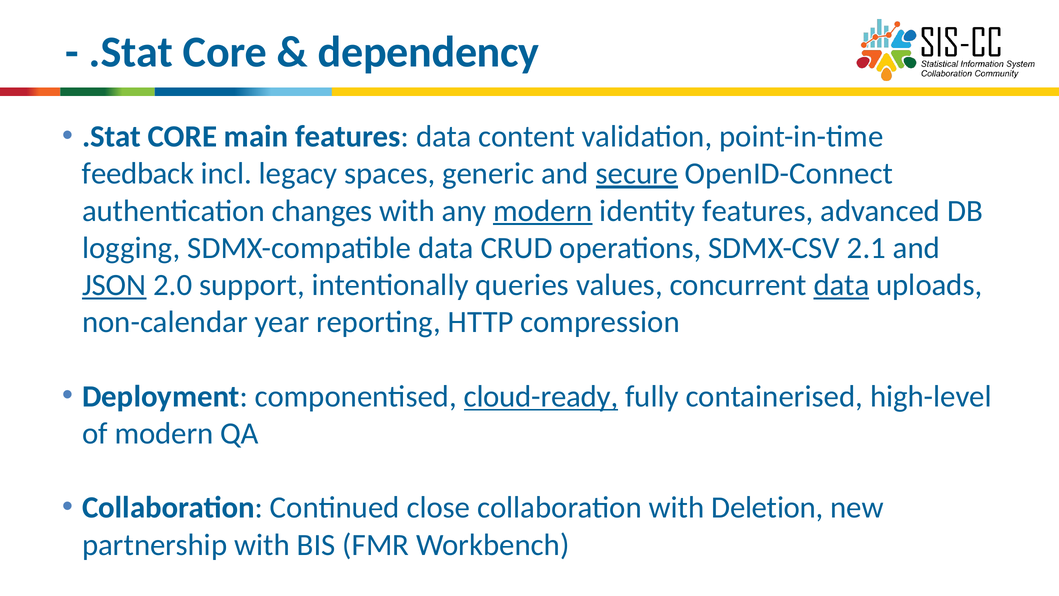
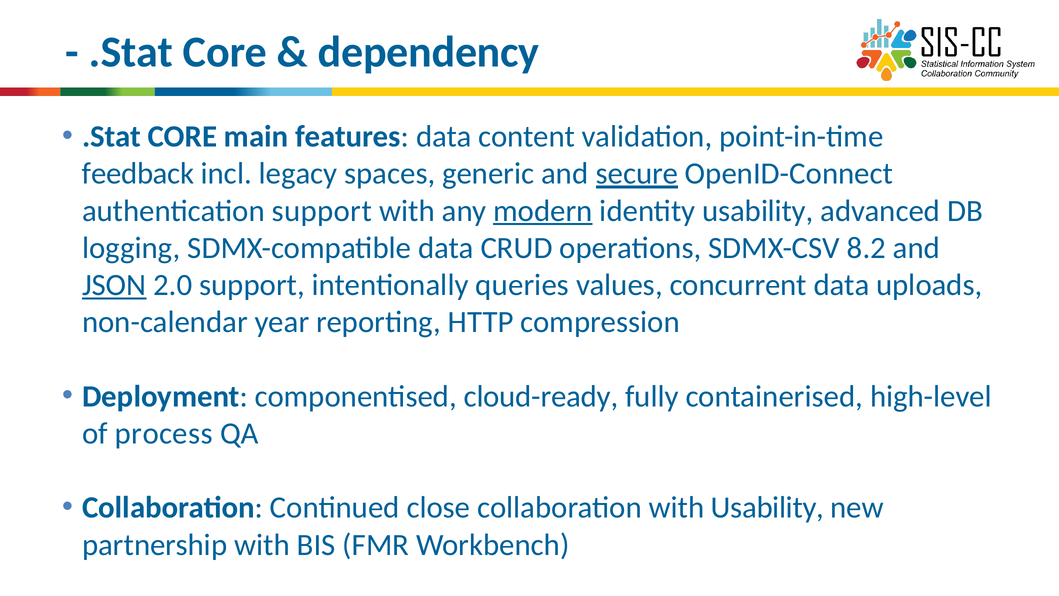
authentication changes: changes -> support (322, 211)
identity features: features -> usability (758, 211)
2.1: 2.1 -> 8.2 (866, 248)
data underline: present -> none (842, 285)
cloud-ready underline: present -> none (541, 396)
of modern: modern -> process (164, 433)
with Deletion: Deletion -> Usability (767, 507)
